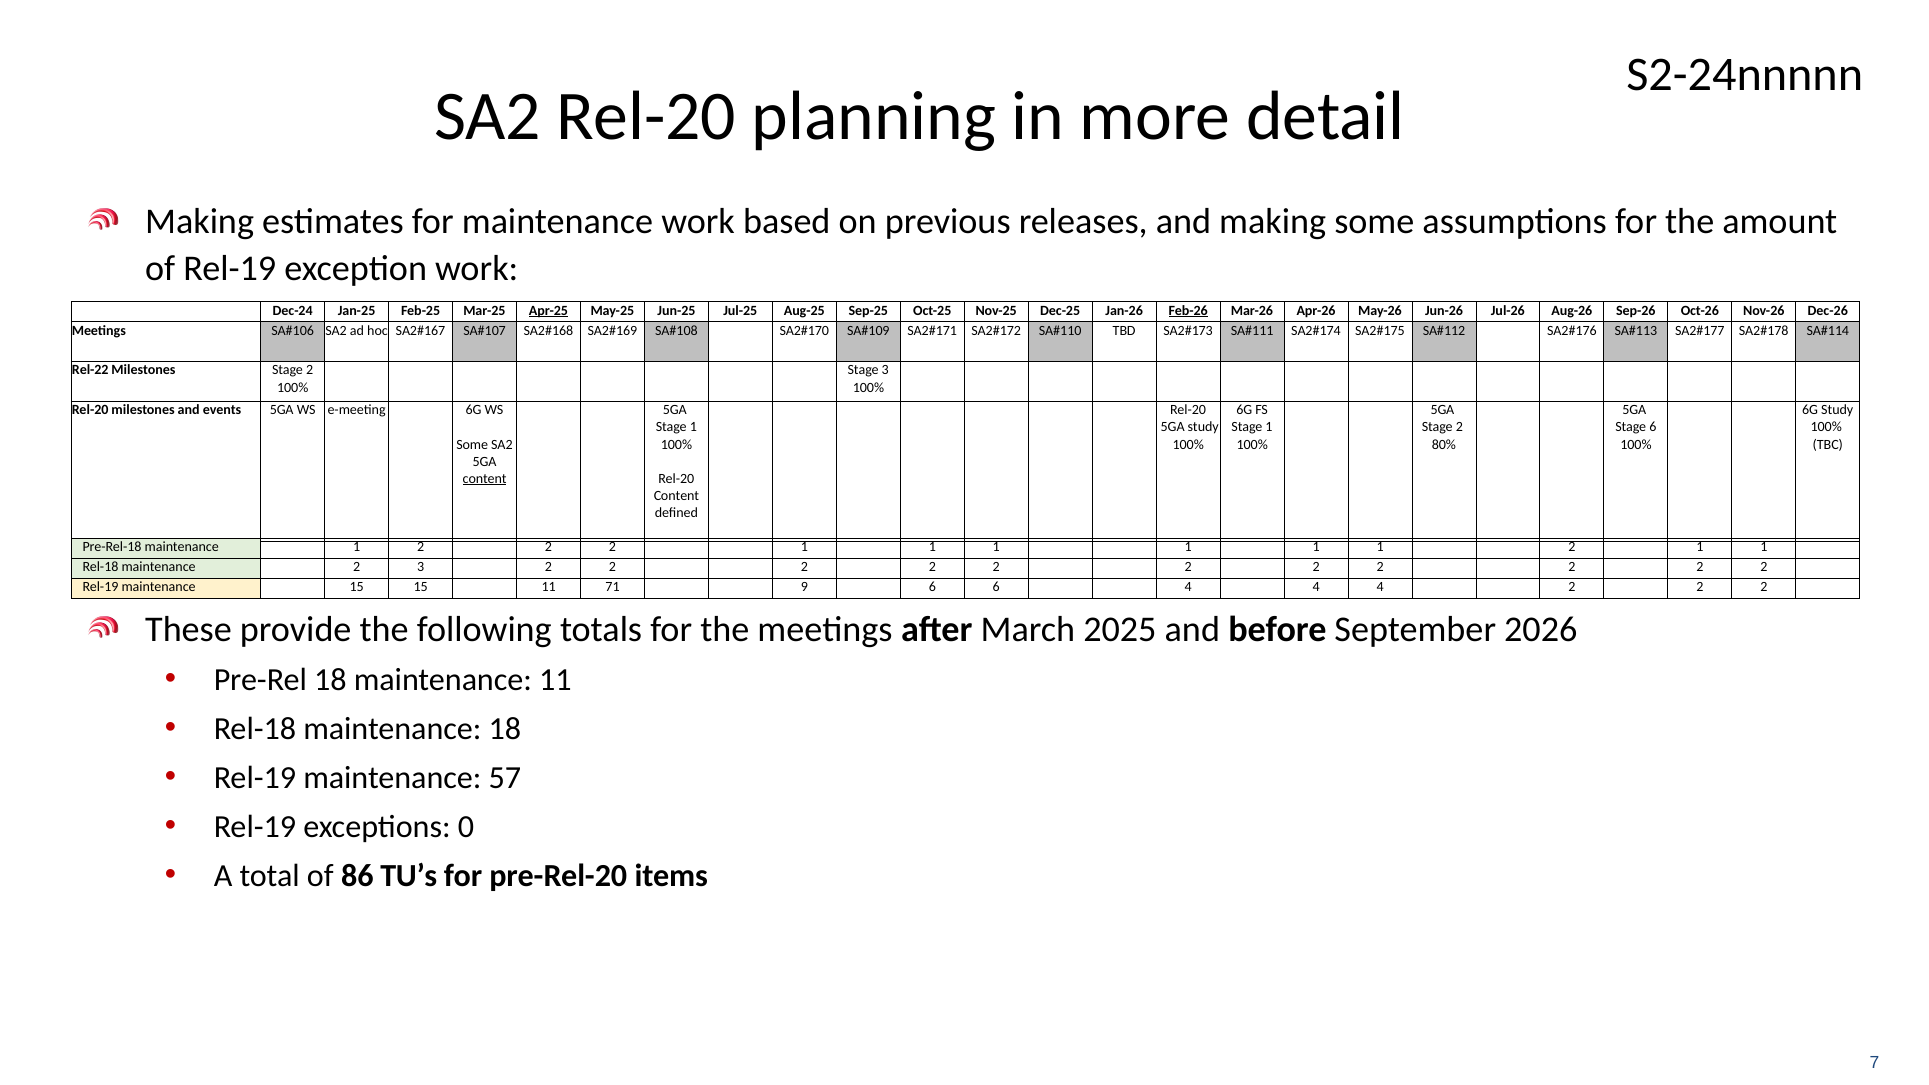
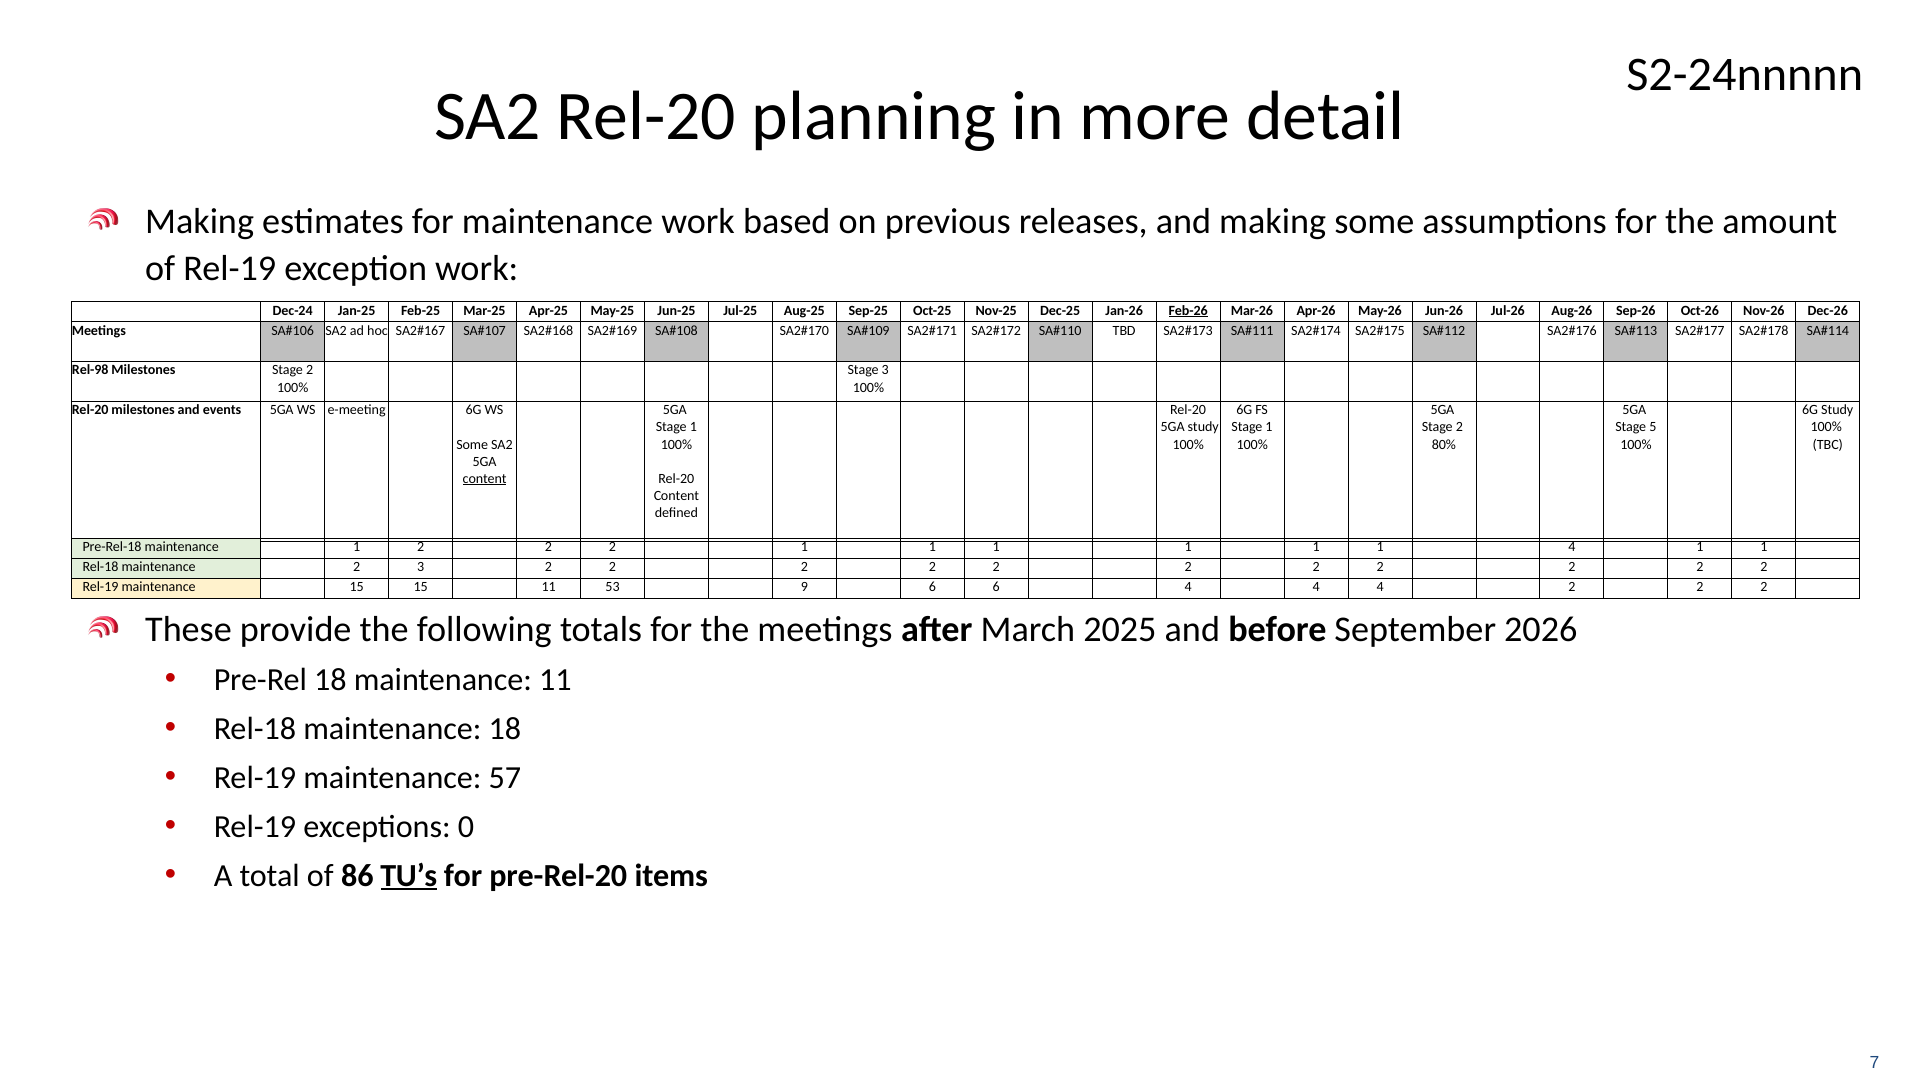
Apr-25 underline: present -> none (548, 310)
Rel-22: Rel-22 -> Rel-98 (90, 370)
Stage 6: 6 -> 5 (1653, 427)
1 1 2: 2 -> 4 (1572, 547)
71: 71 -> 53 (613, 587)
TU’s underline: none -> present (409, 875)
